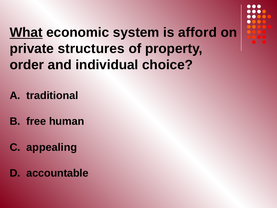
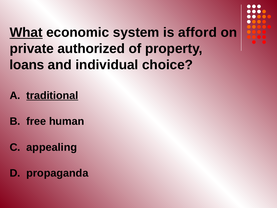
structures: structures -> authorized (91, 49)
order: order -> loans (27, 65)
traditional underline: none -> present (52, 95)
accountable: accountable -> propaganda (57, 173)
